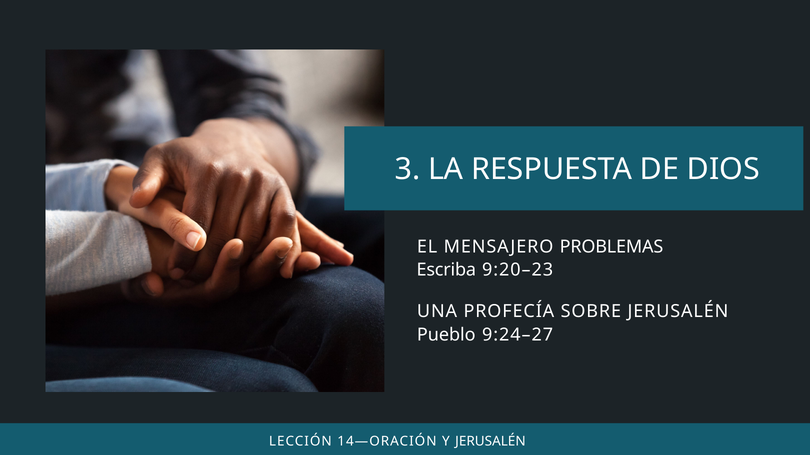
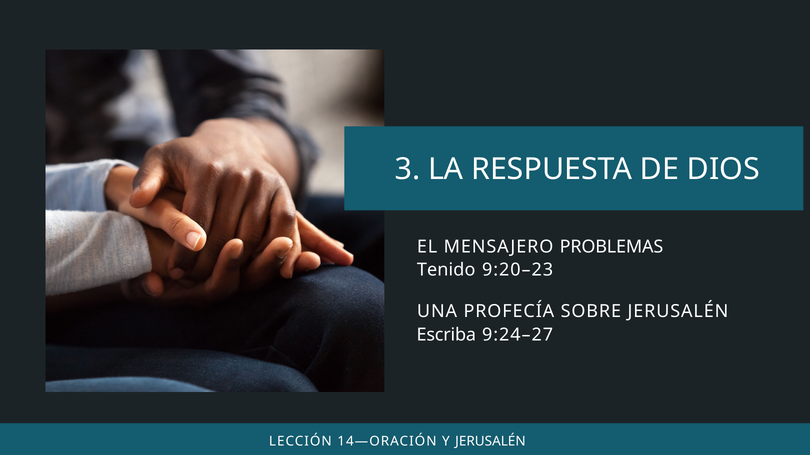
Escriba: Escriba -> Tenido (446, 270)
Pueblo: Pueblo -> Escriba (446, 335)
